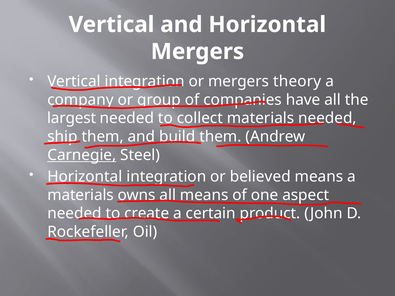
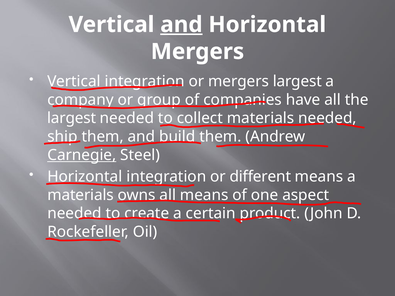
and underline: none -> present (181, 25)
mergers theory: theory -> largest (297, 81)
believed: believed -> different (260, 177)
